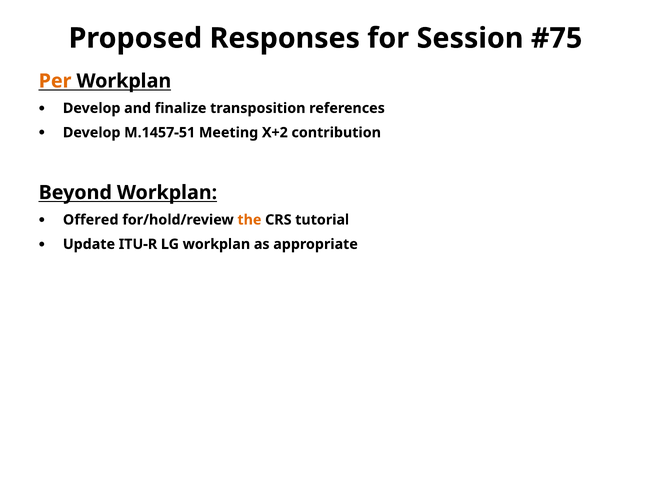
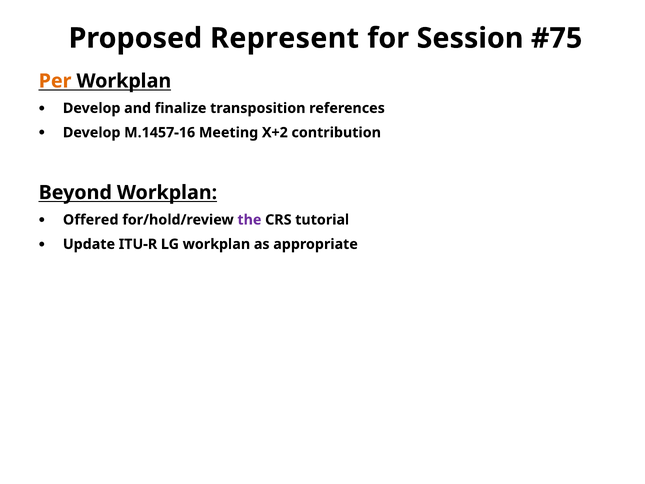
Responses: Responses -> Represent (285, 38)
M.1457-51: M.1457-51 -> M.1457-16 (160, 132)
the colour: orange -> purple (249, 220)
